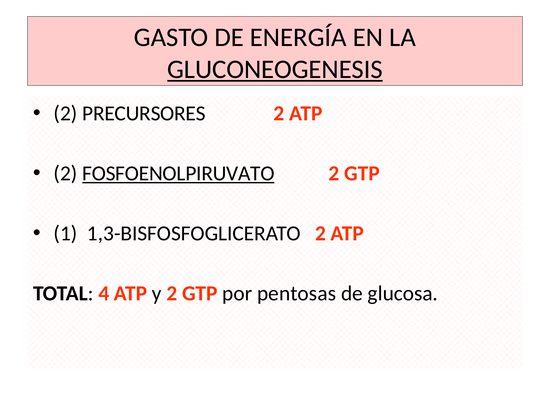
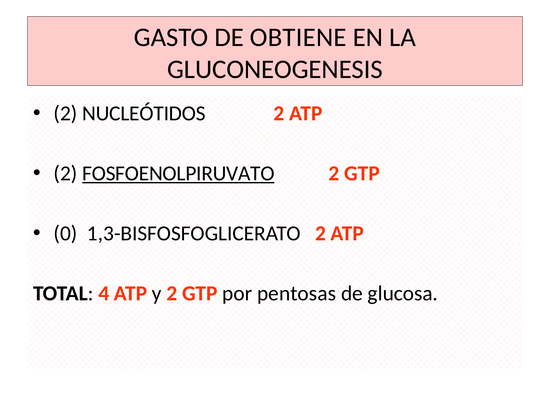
ENERGÍA: ENERGÍA -> OBTIENE (298, 37)
GLUCONEOGENESIS underline: present -> none (275, 69)
PRECURSORES: PRECURSORES -> NUCLEÓTIDOS (144, 113)
1: 1 -> 0 (66, 233)
